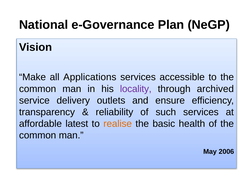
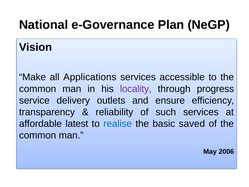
archived: archived -> progress (215, 89)
realise colour: orange -> blue (118, 124)
health: health -> saved (192, 124)
